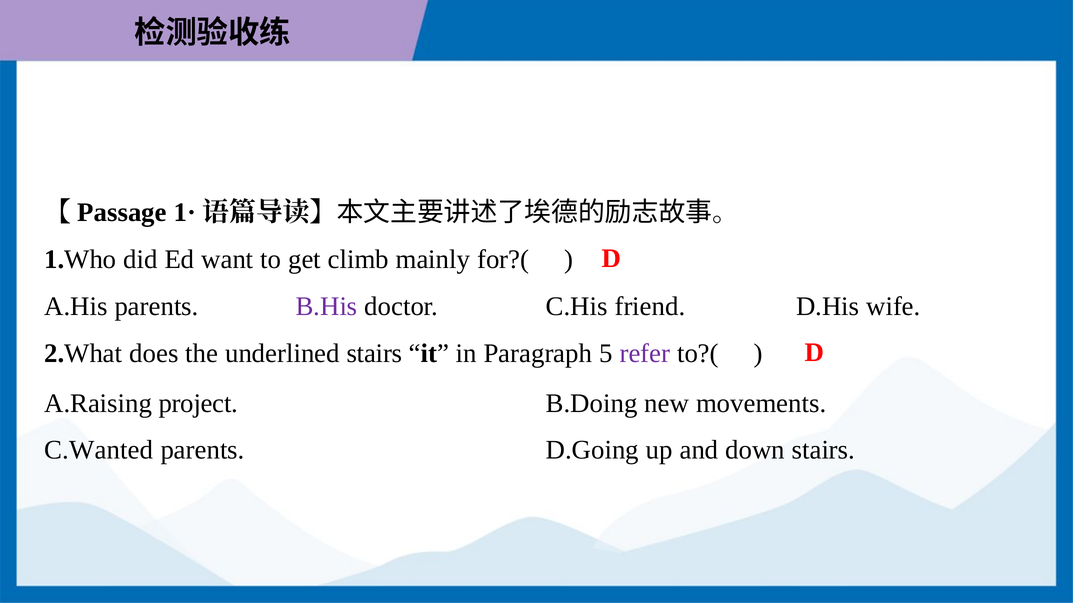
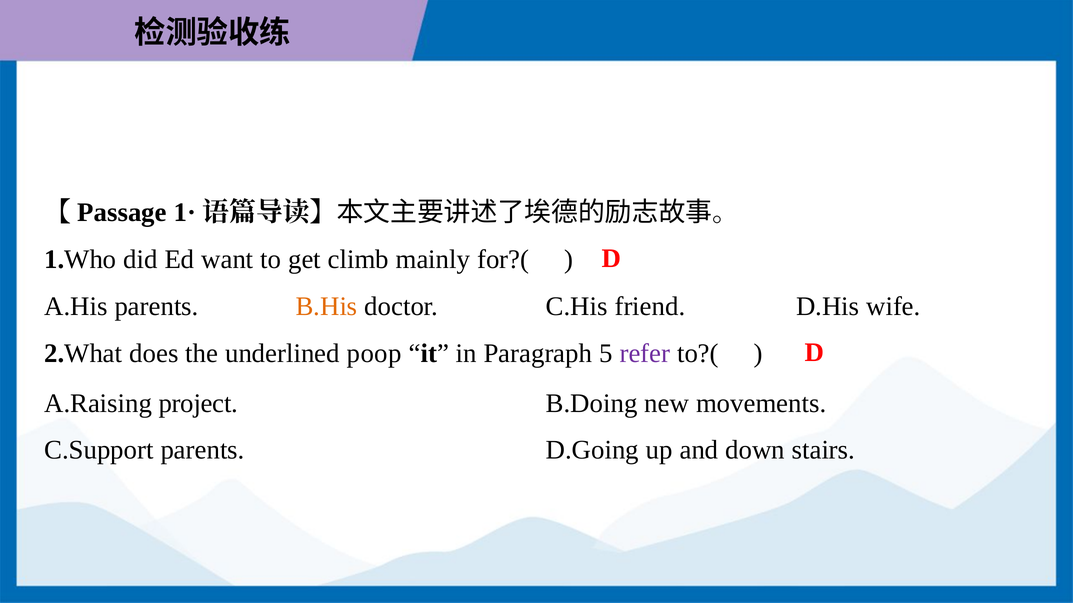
B.His colour: purple -> orange (326, 307)
underlined stairs: stairs -> poop (374, 354)
C.Wanted: C.Wanted -> C.Support (99, 451)
